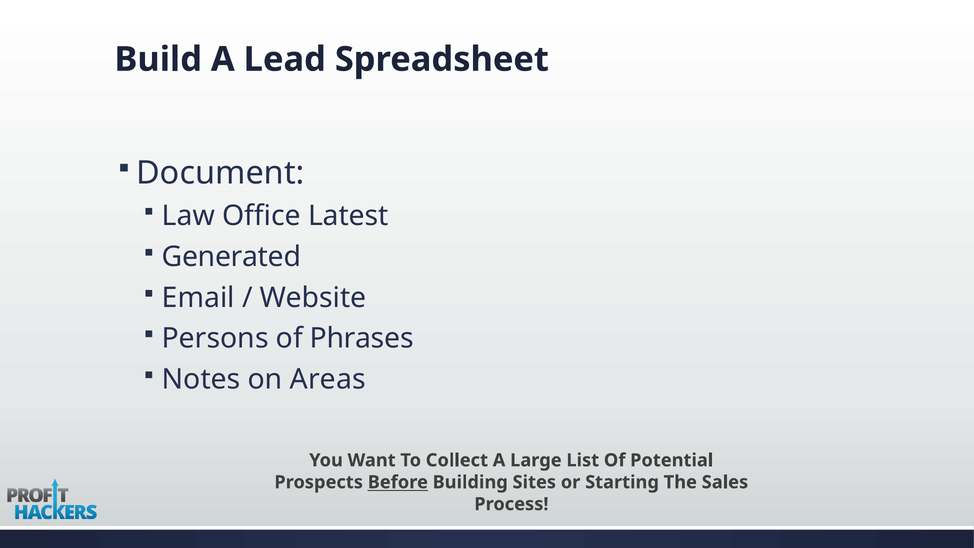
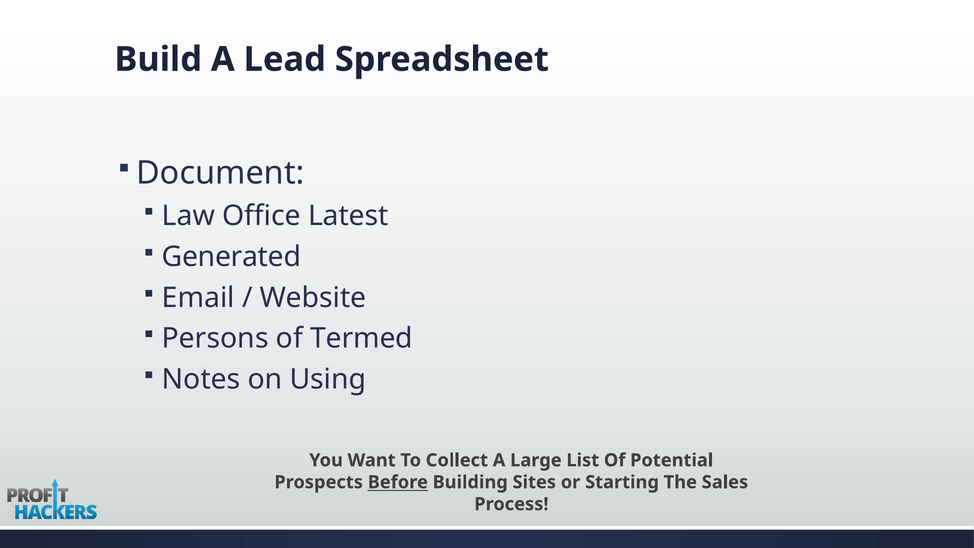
Phrases: Phrases -> Termed (362, 339)
Areas: Areas -> Using (328, 379)
